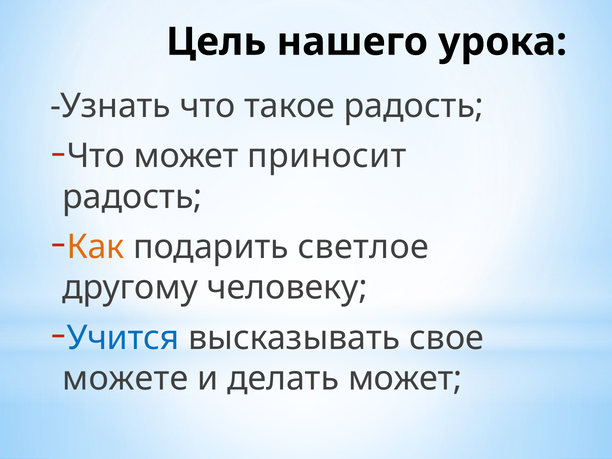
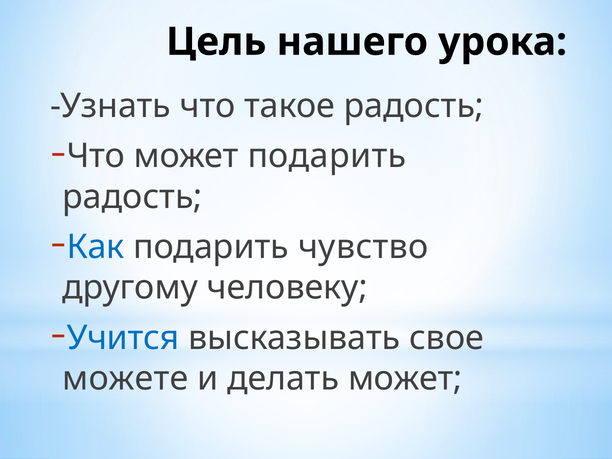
может приносит: приносит -> подарить (327, 156)
Как colour: orange -> blue (95, 247)
светлое: светлое -> чувство (363, 247)
